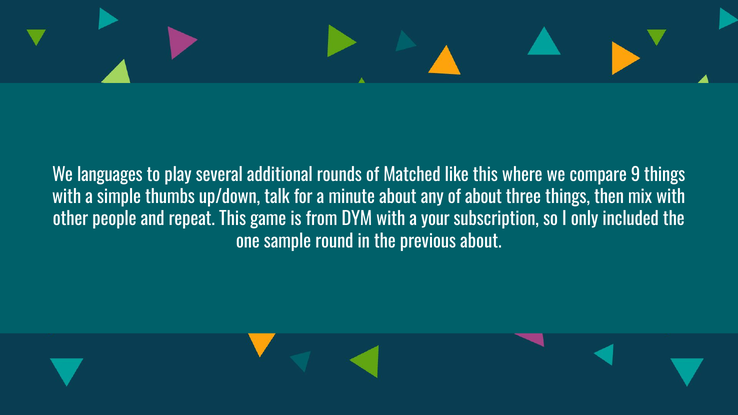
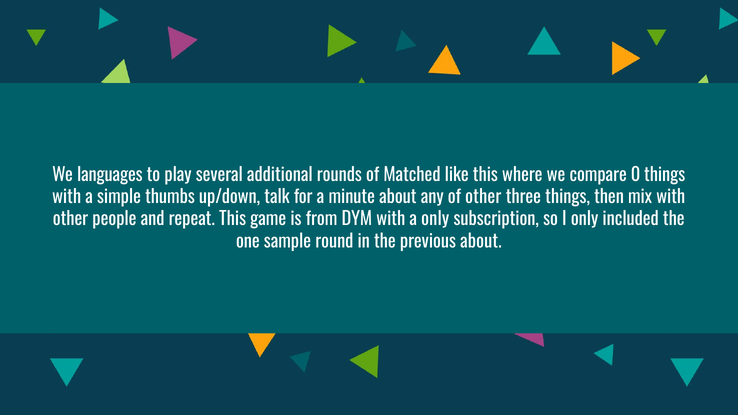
9: 9 -> 0 (636, 175)
of about: about -> other (483, 197)
a your: your -> only (435, 219)
